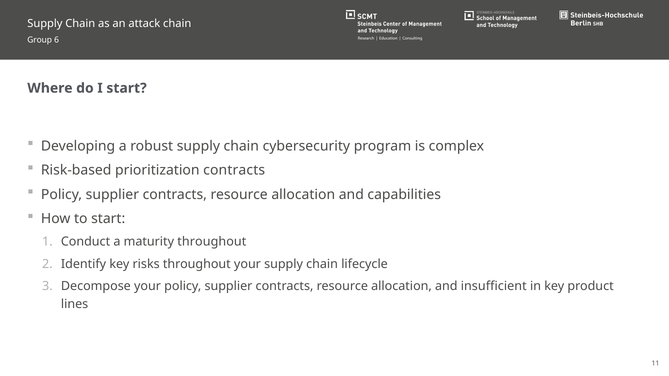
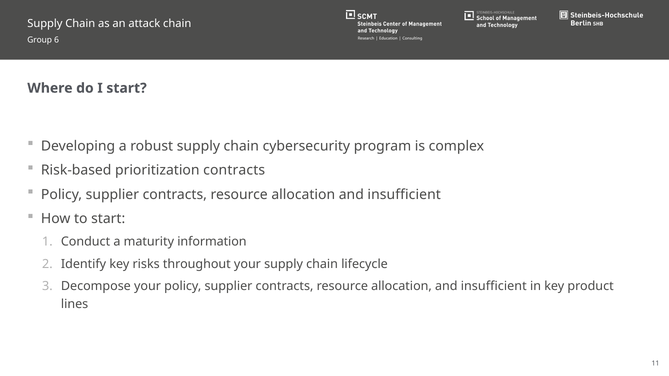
capabilities: capabilities -> insufficient (404, 195)
maturity throughout: throughout -> information (212, 242)
